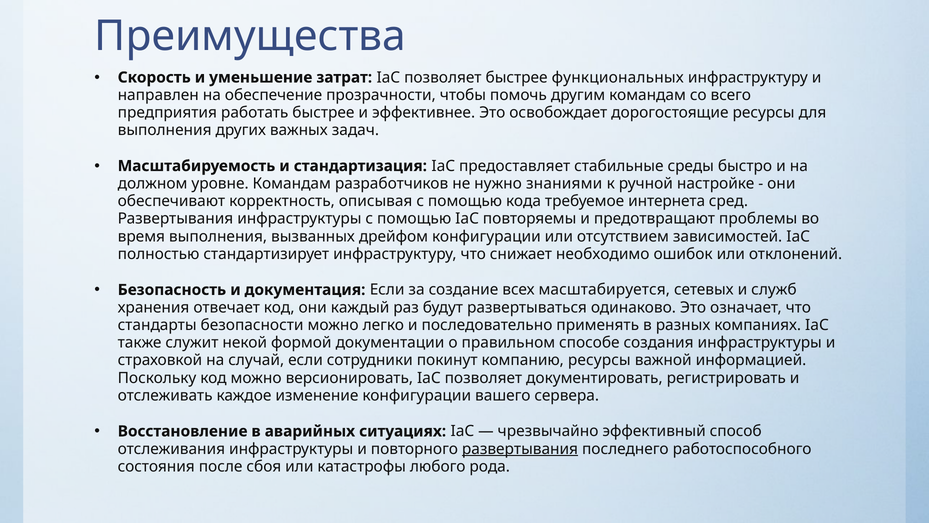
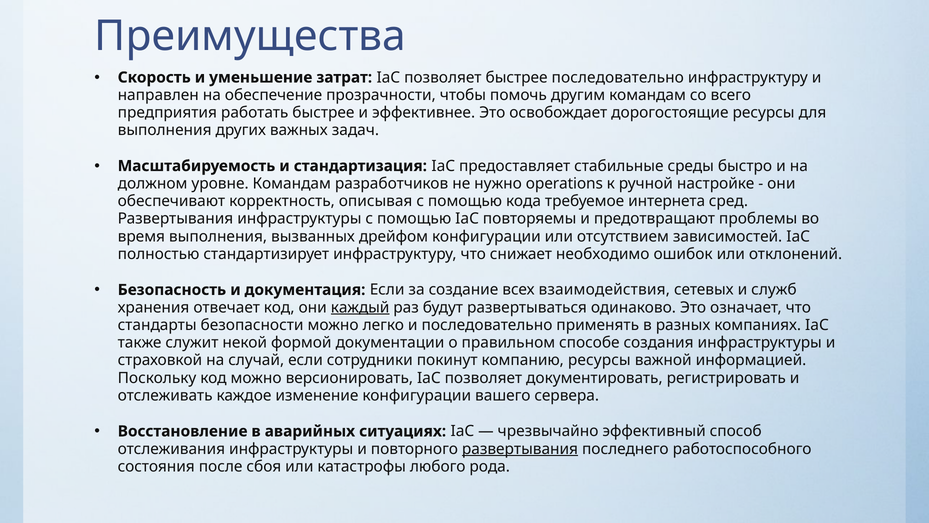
быстрее функциональных: функциональных -> последовательно (618, 77)
знаниями: знаниями -> operations (564, 184)
масштабируется: масштабируется -> взаимодействия (604, 290)
каждый underline: none -> present (360, 307)
